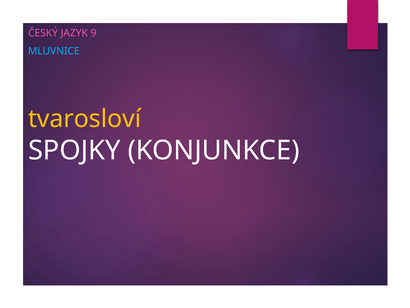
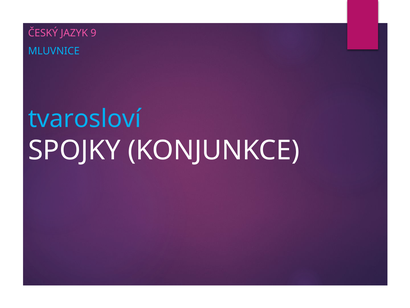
tvarosloví colour: yellow -> light blue (85, 119)
